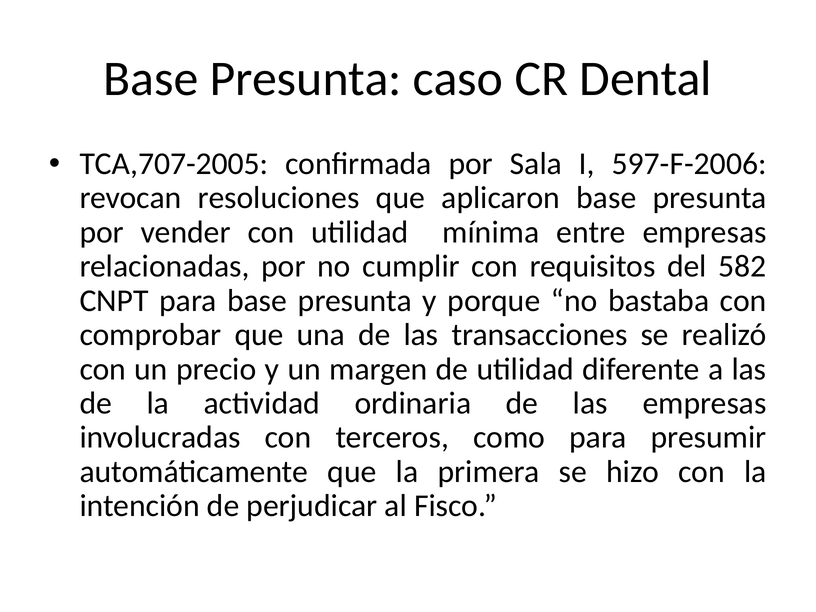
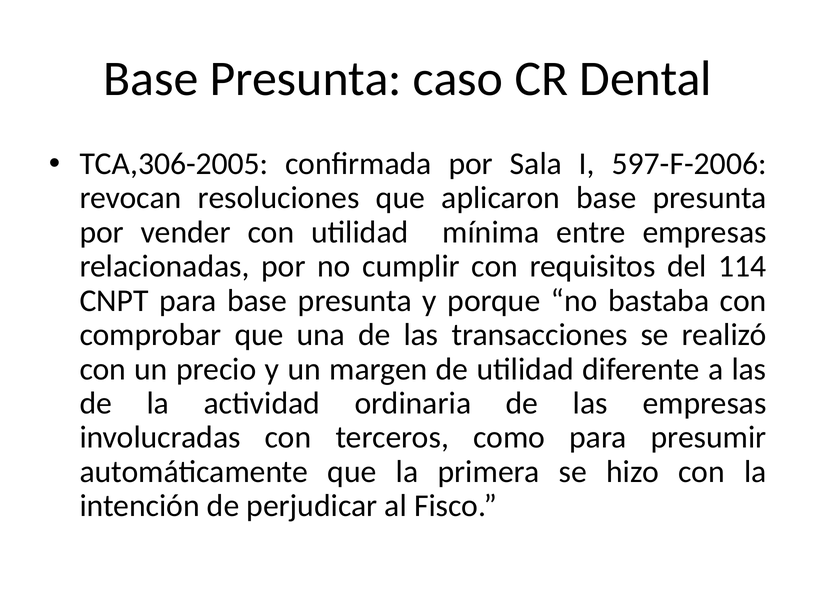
TCA,707-2005: TCA,707-2005 -> TCA,306-2005 (174, 164)
582: 582 -> 114 (742, 266)
